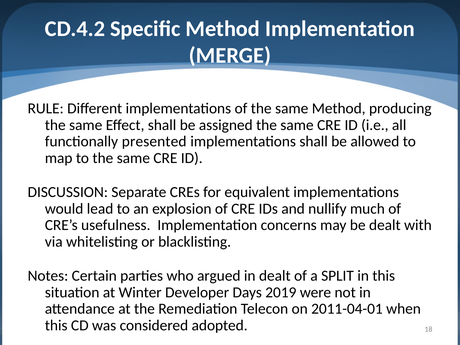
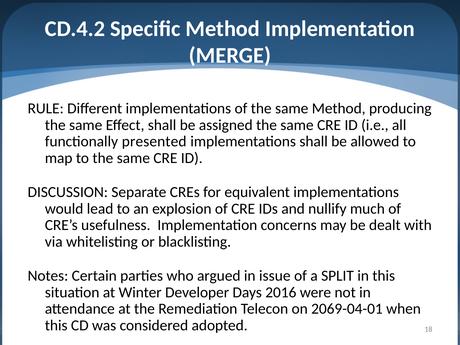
in dealt: dealt -> issue (275, 276)
2019: 2019 -> 2016 (281, 292)
2011-04-01: 2011-04-01 -> 2069-04-01 (347, 309)
